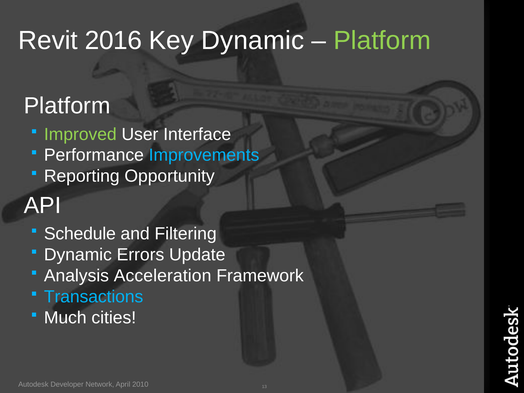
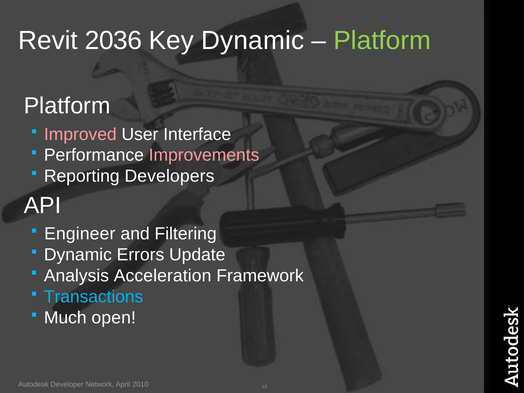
2016: 2016 -> 2036 (113, 40)
Improved colour: light green -> pink (80, 134)
Improvements colour: light blue -> pink (204, 155)
Opportunity: Opportunity -> Developers (170, 176)
Schedule: Schedule -> Engineer (80, 234)
cities: cities -> open (114, 318)
